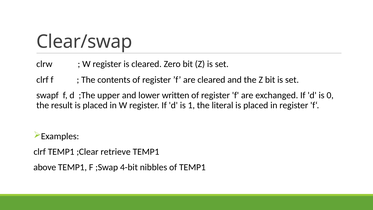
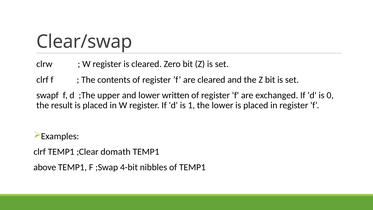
the literal: literal -> lower (222, 105)
retrieve: retrieve -> domath (116, 152)
